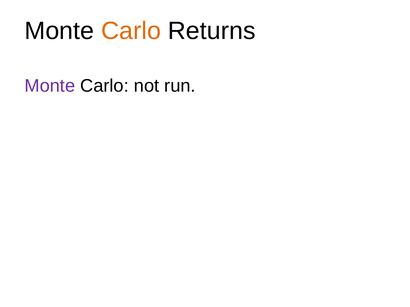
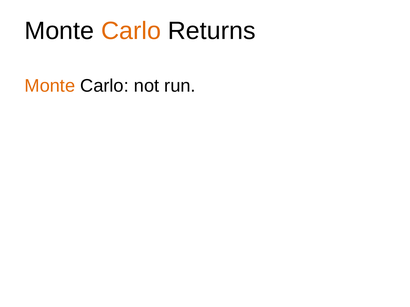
Monte colour: purple -> orange (50, 86)
